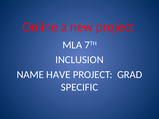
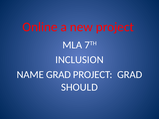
NAME HAVE: HAVE -> GRAD (58, 75)
SPECIFIC: SPECIFIC -> SHOULD (79, 87)
